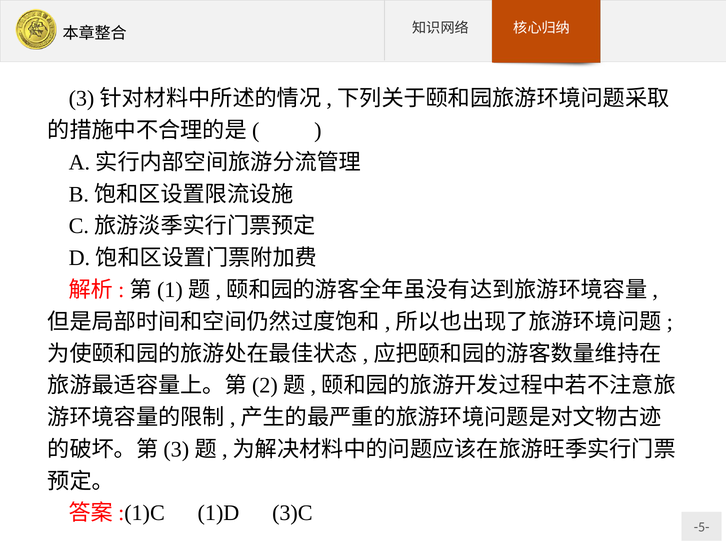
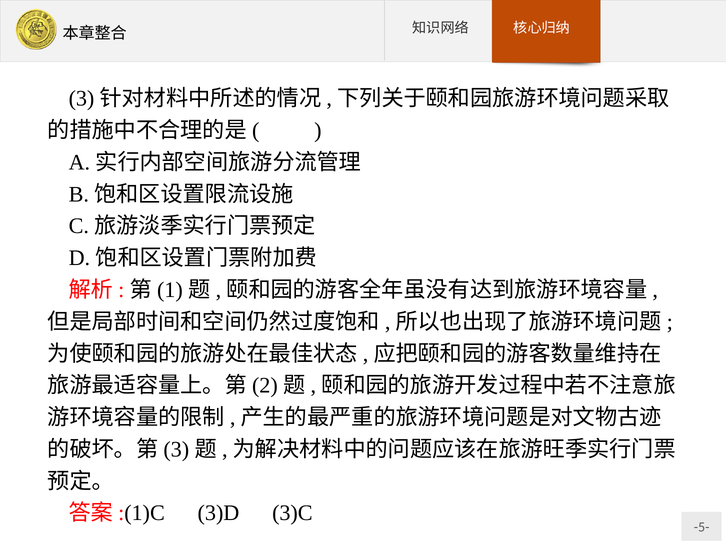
1)D: 1)D -> 3)D (218, 514)
